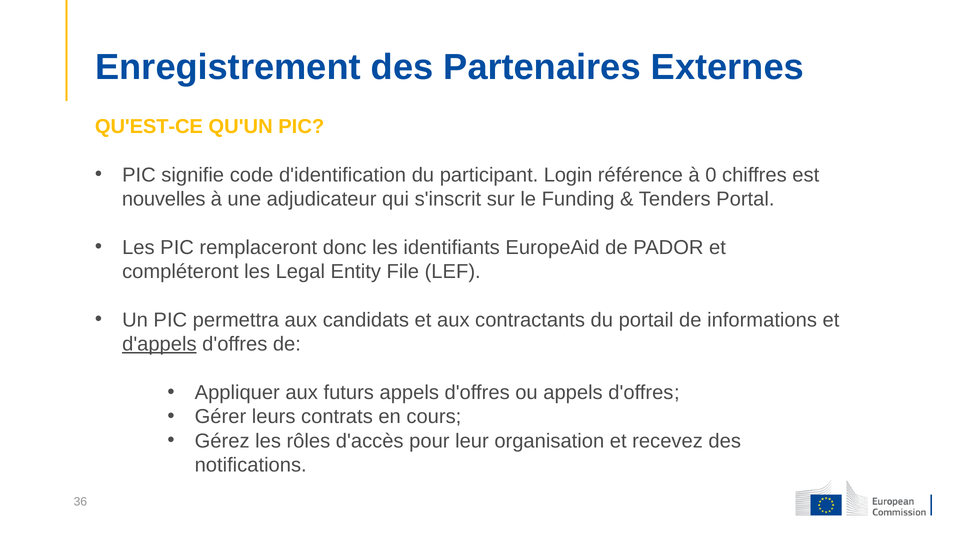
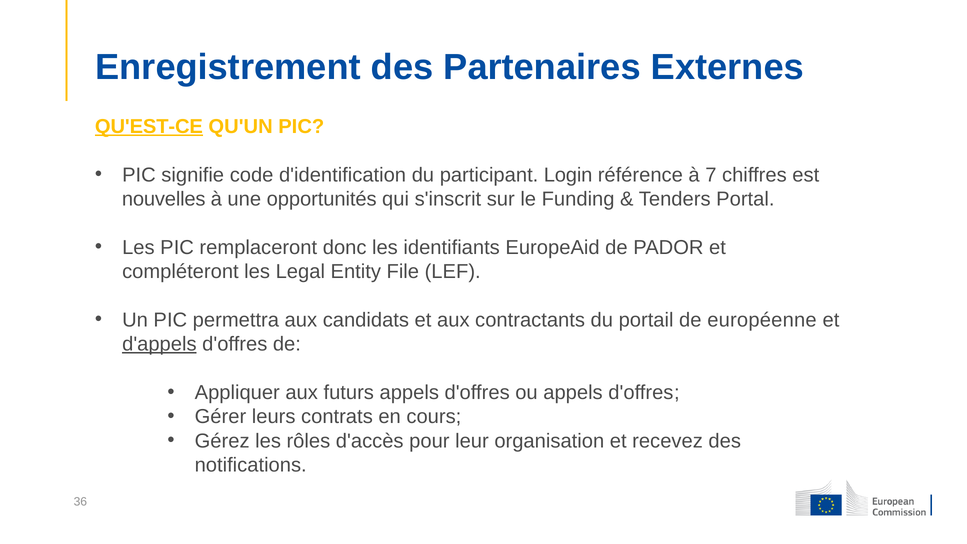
QU'EST-CE underline: none -> present (149, 126)
0: 0 -> 7 (711, 175)
adjudicateur: adjudicateur -> opportunités (322, 199)
informations: informations -> européenne (762, 320)
